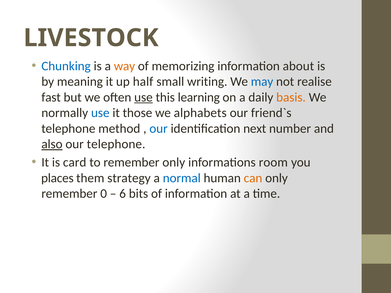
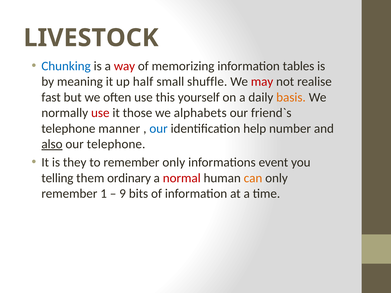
way colour: orange -> red (124, 66)
about: about -> tables (298, 66)
writing: writing -> shuffle (207, 82)
may colour: blue -> red (262, 82)
use underline: present -> none (143, 97)
learning: learning -> yourself (199, 97)
use colour: blue -> red (100, 113)
method: method -> manner (119, 129)
next: next -> help (255, 129)
card: card -> they (75, 163)
room: room -> event (273, 163)
places: places -> telling (57, 178)
strategy: strategy -> ordinary (129, 178)
normal colour: blue -> red (182, 178)
0: 0 -> 1 (104, 194)
6: 6 -> 9 (123, 194)
